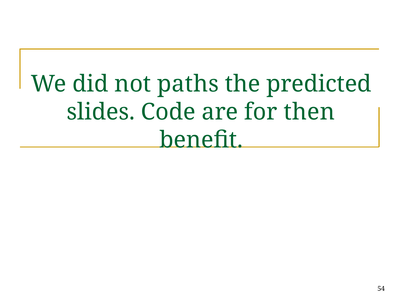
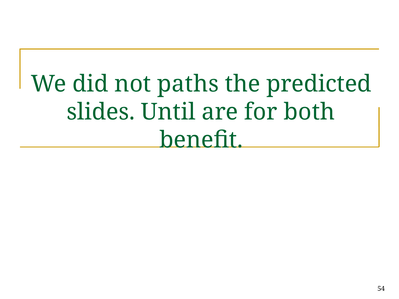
Code: Code -> Until (168, 112)
then: then -> both (309, 112)
